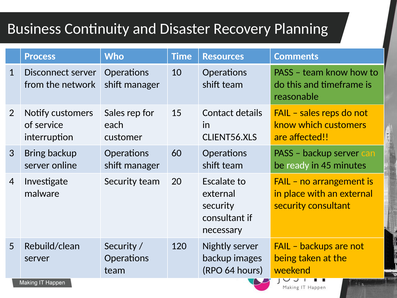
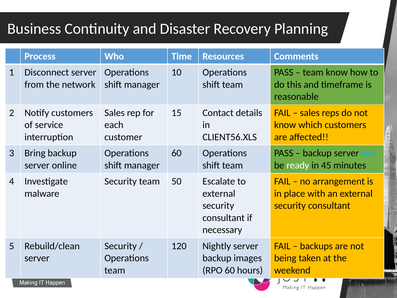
can colour: yellow -> light blue (368, 153)
20: 20 -> 50 (176, 181)
RPO 64: 64 -> 60 (230, 270)
